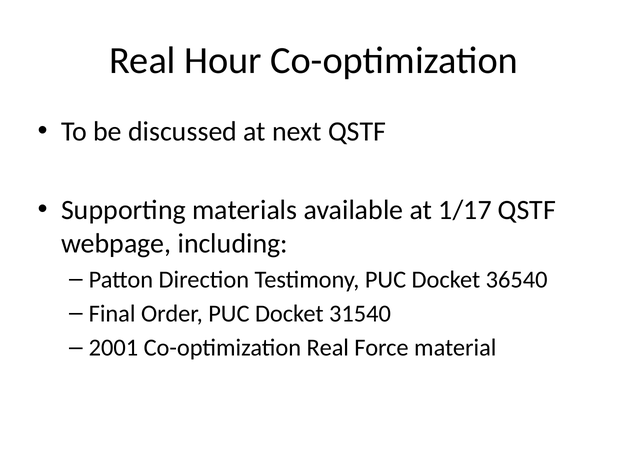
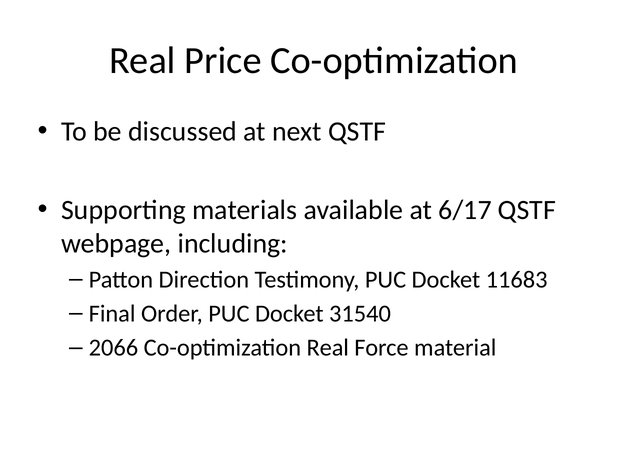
Hour: Hour -> Price (223, 61)
1/17: 1/17 -> 6/17 (465, 210)
36540: 36540 -> 11683 (517, 279)
2001: 2001 -> 2066 (113, 348)
